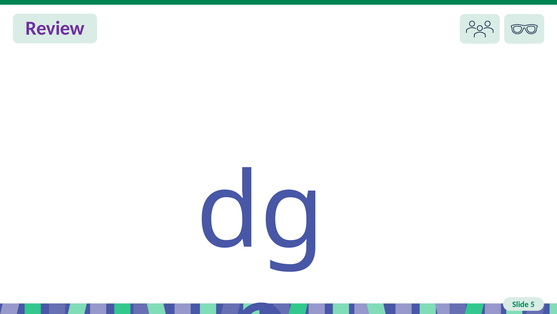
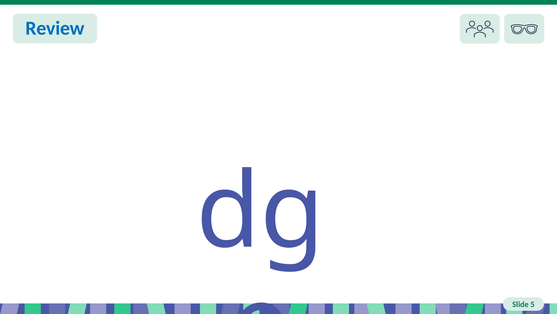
Review colour: purple -> blue (55, 28)
